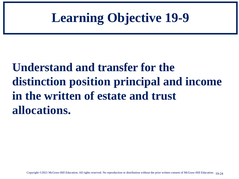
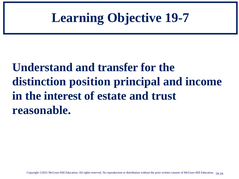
19-9: 19-9 -> 19-7 (177, 18)
the written: written -> interest (63, 96)
allocations: allocations -> reasonable (42, 110)
